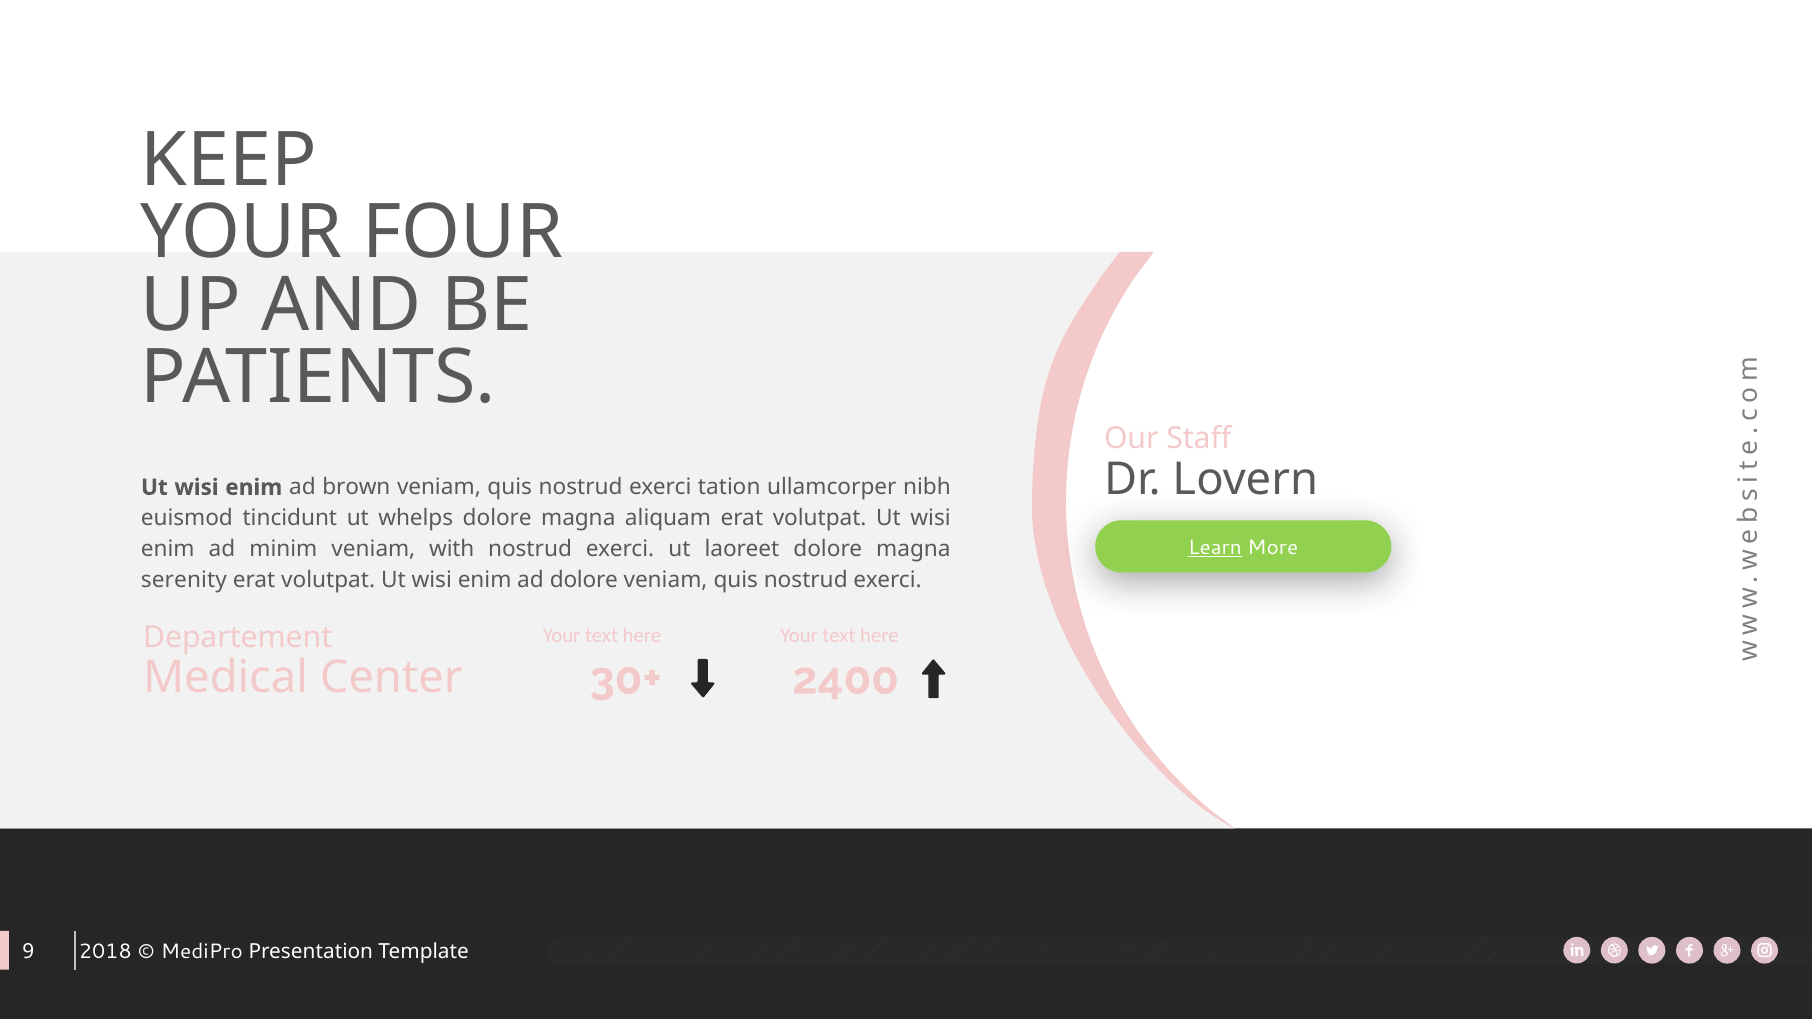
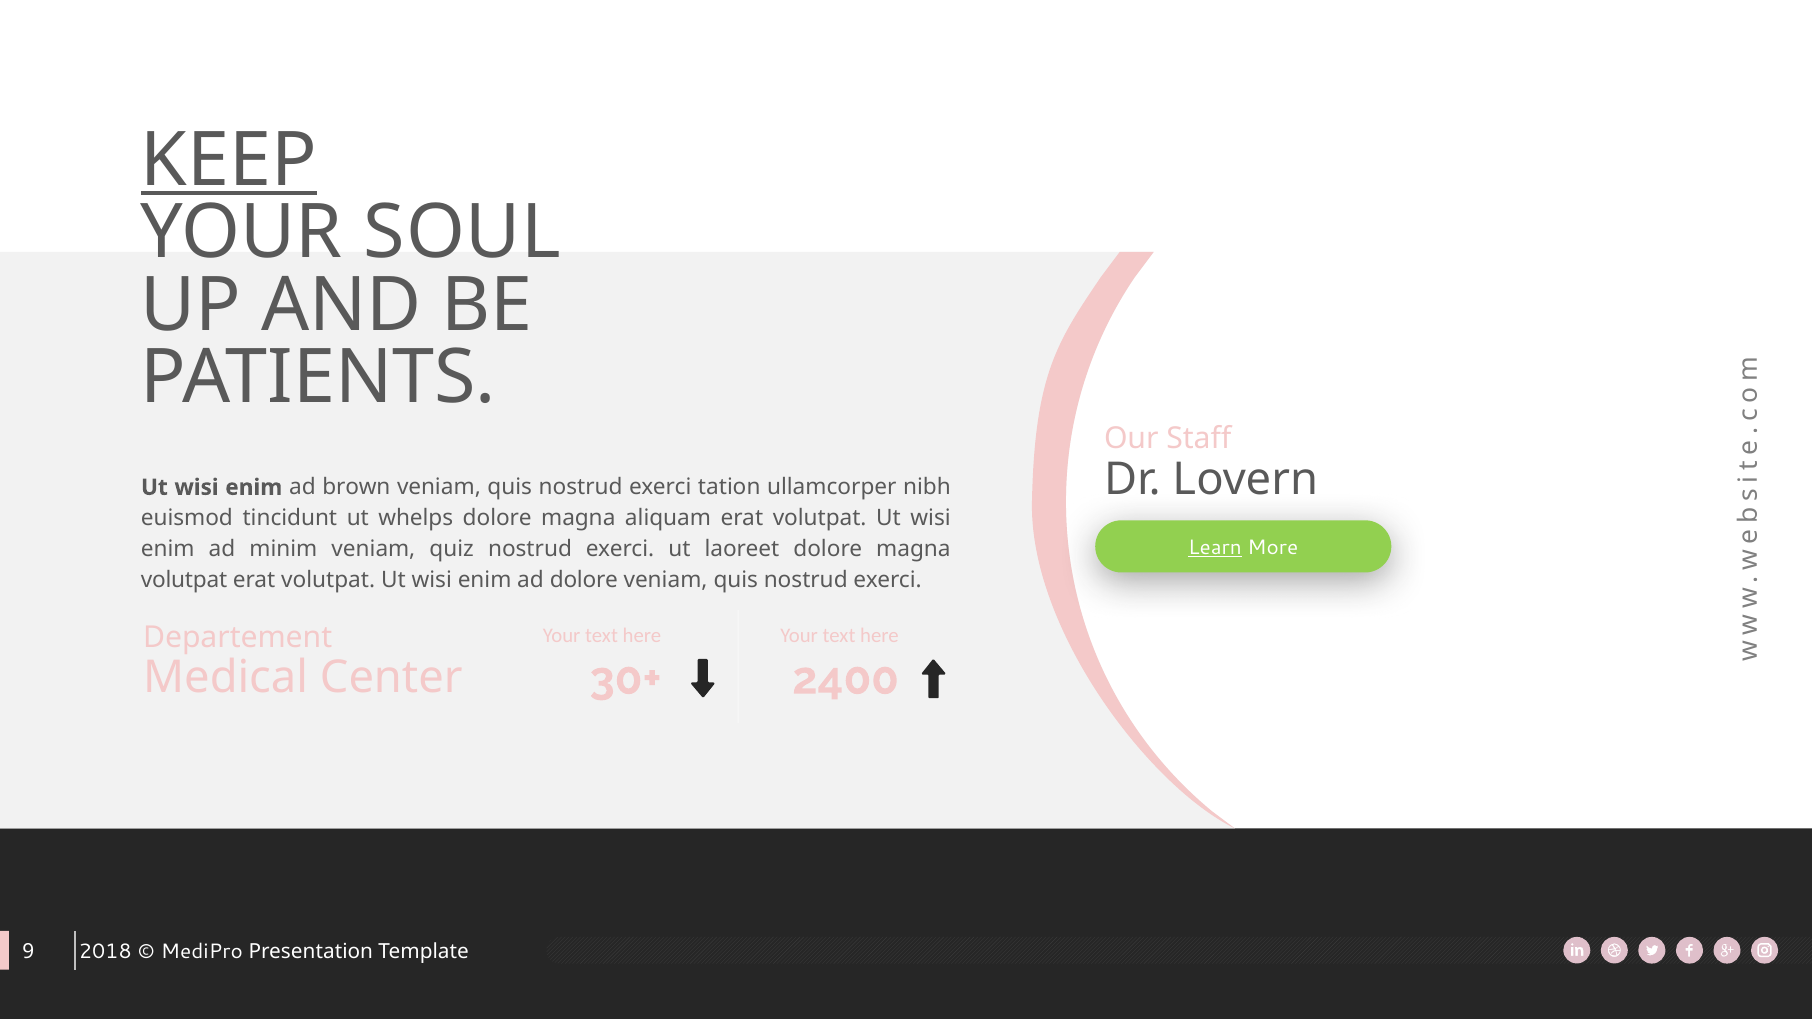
KEEP underline: none -> present (229, 161)
FOUR: FOUR -> SOUL (463, 233)
with: with -> quiz (452, 549)
serenity: serenity -> volutpat (184, 580)
